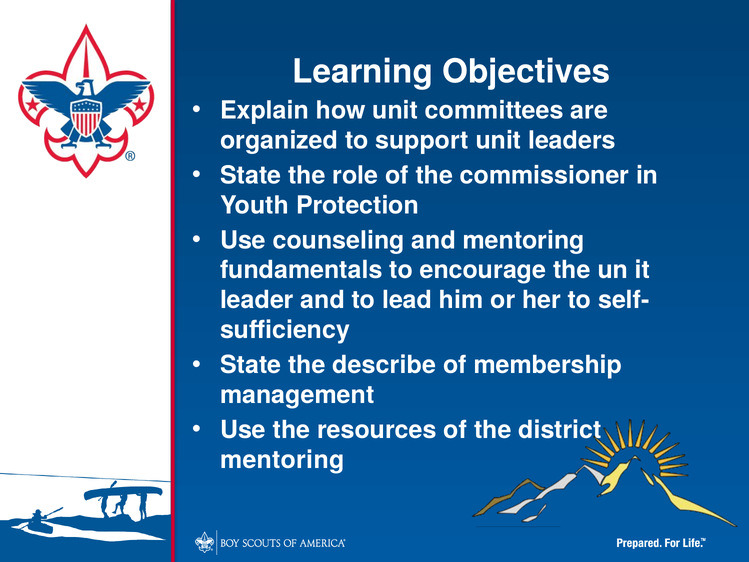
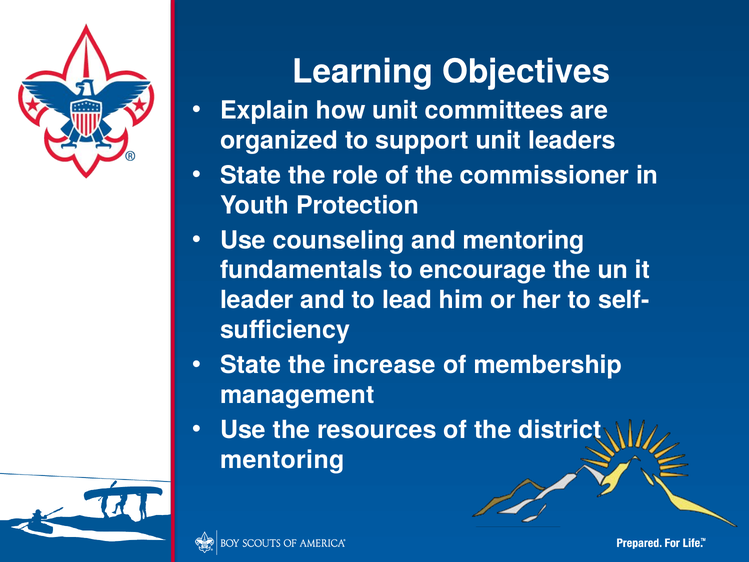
describe: describe -> increase (384, 365)
